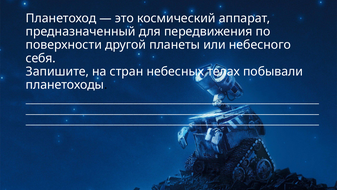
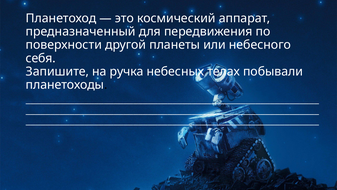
стран: стран -> ручка (127, 71)
